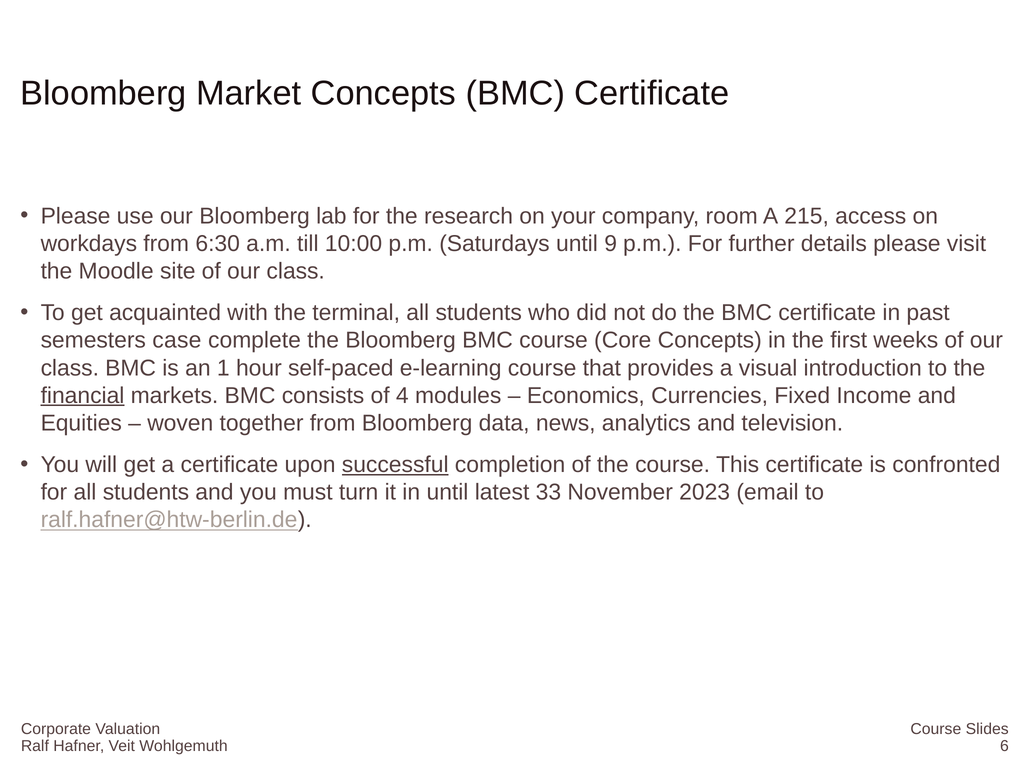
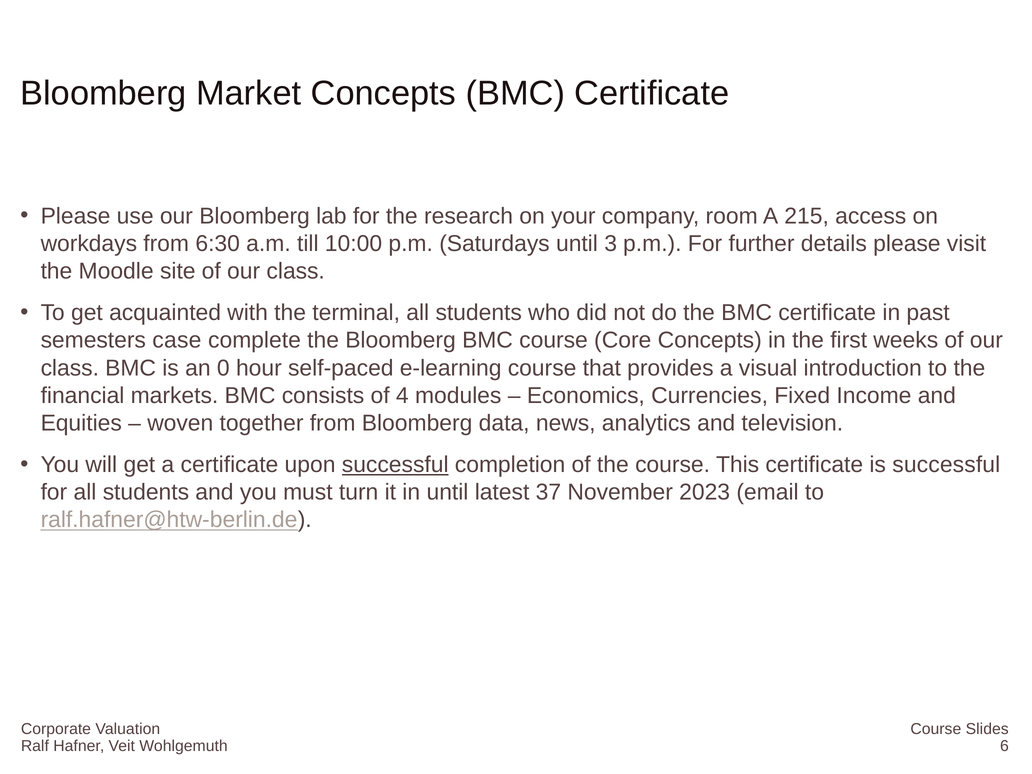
9: 9 -> 3 (611, 244)
1: 1 -> 0 (223, 368)
financial underline: present -> none (83, 395)
is confronted: confronted -> successful (946, 465)
33: 33 -> 37 (548, 492)
